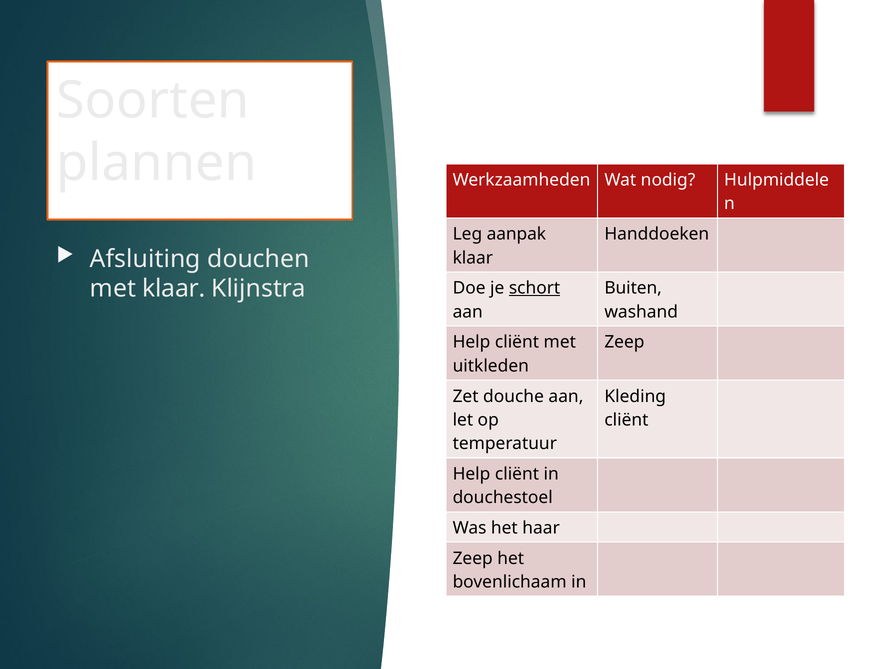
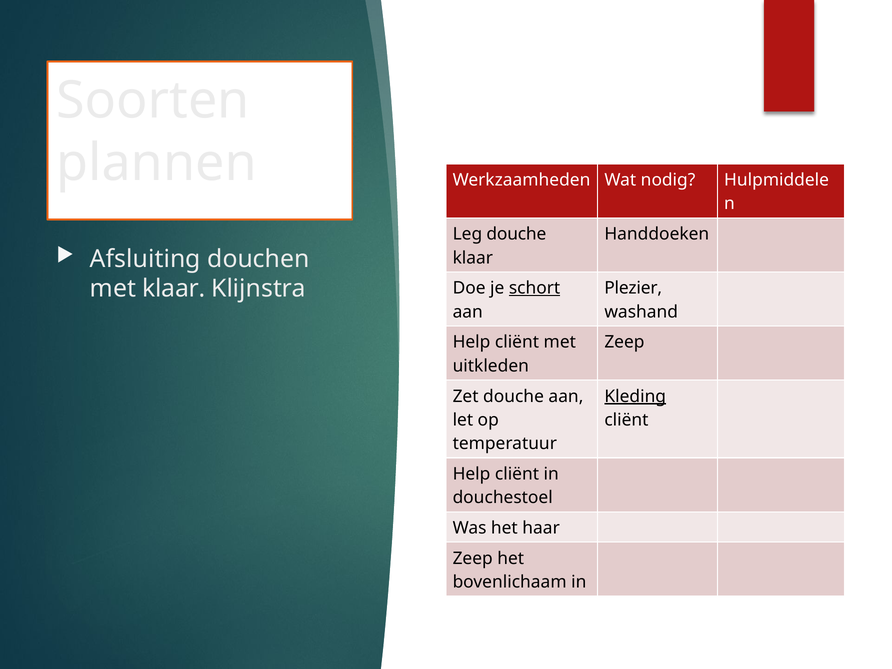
Leg aanpak: aanpak -> douche (516, 234)
Buiten: Buiten -> Plezier (633, 288)
Kleding underline: none -> present (635, 396)
